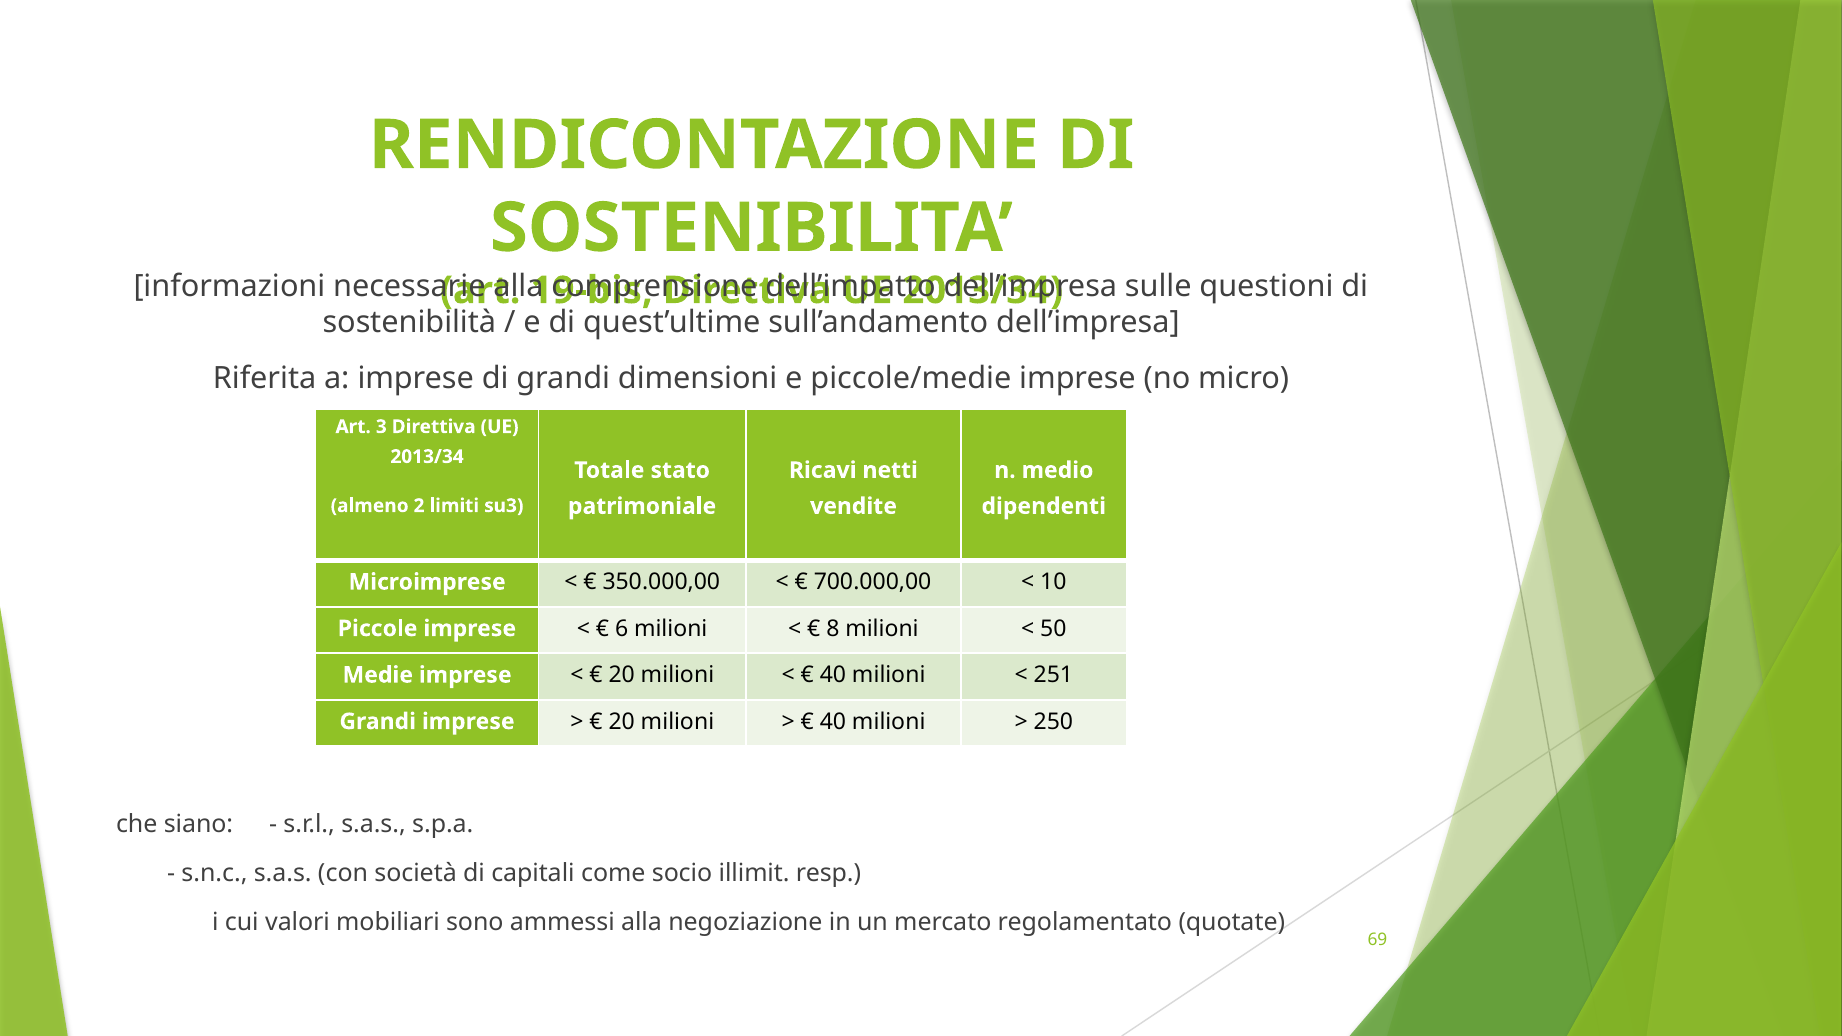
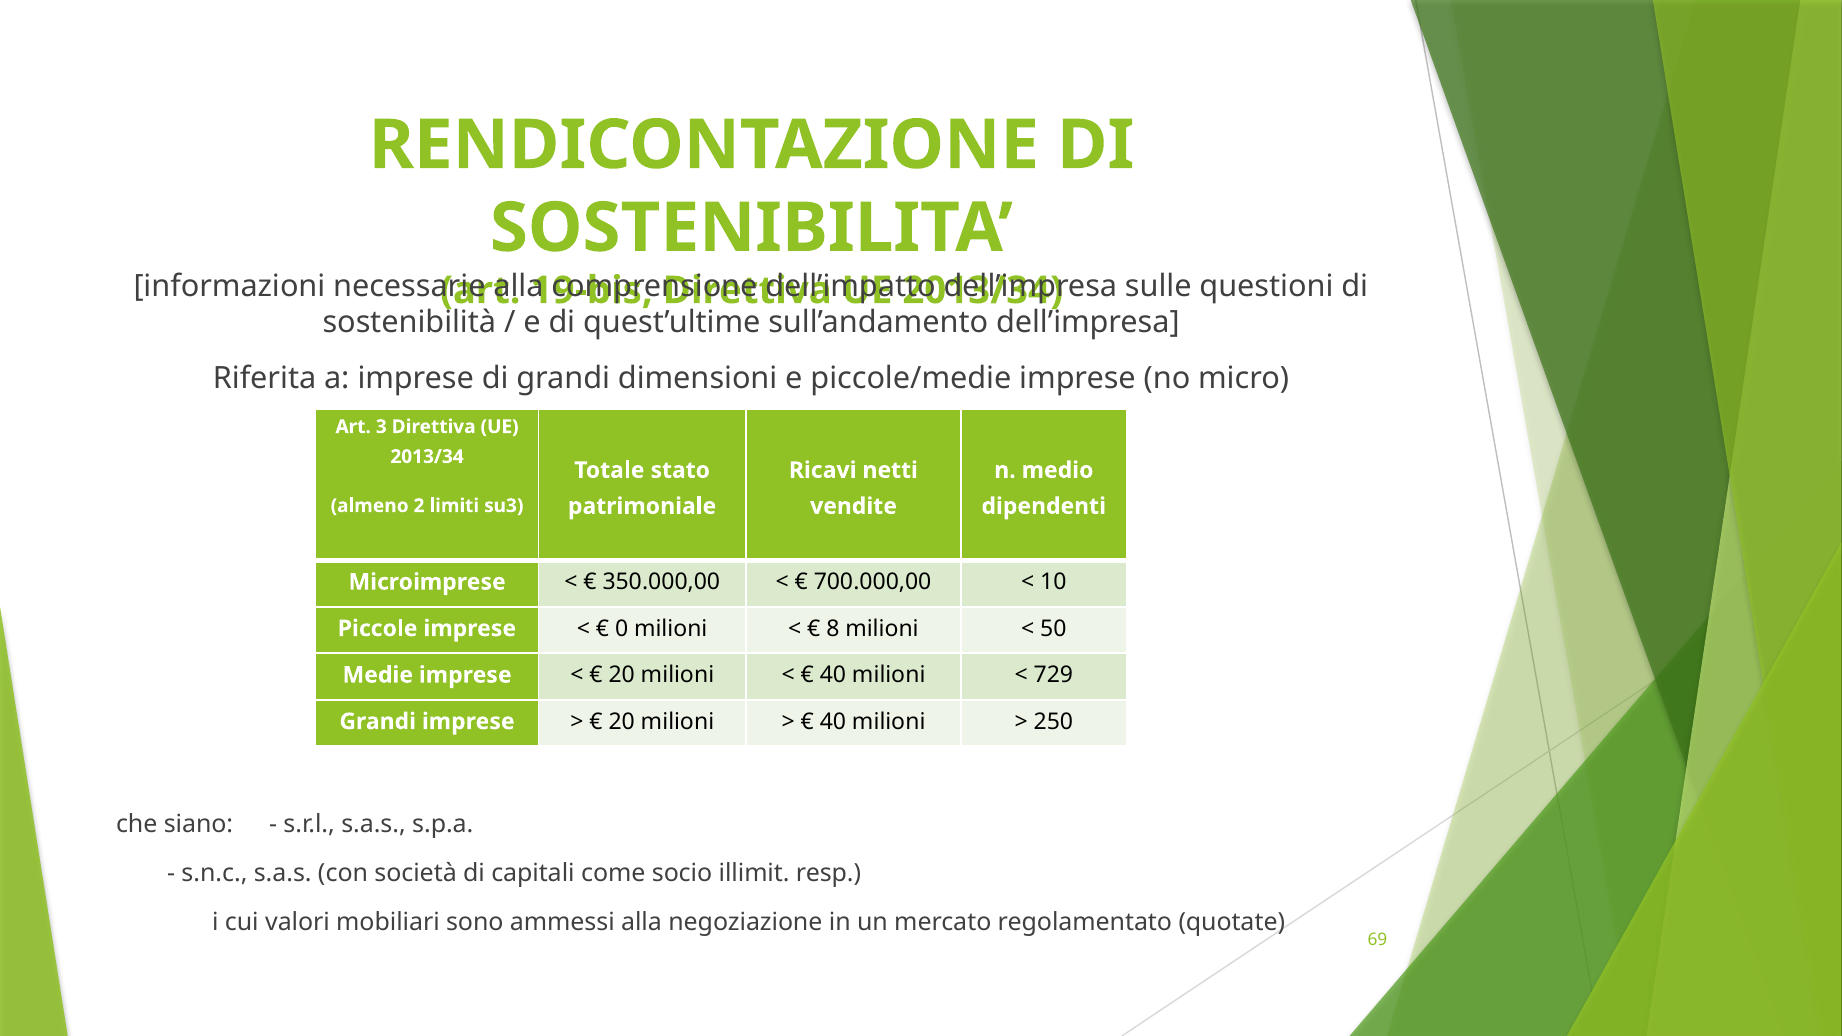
6: 6 -> 0 (622, 629)
251: 251 -> 729 (1053, 675)
